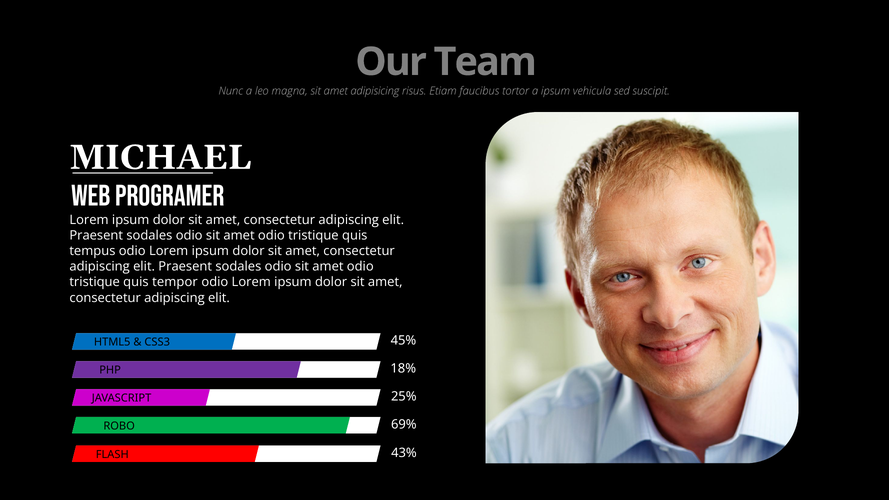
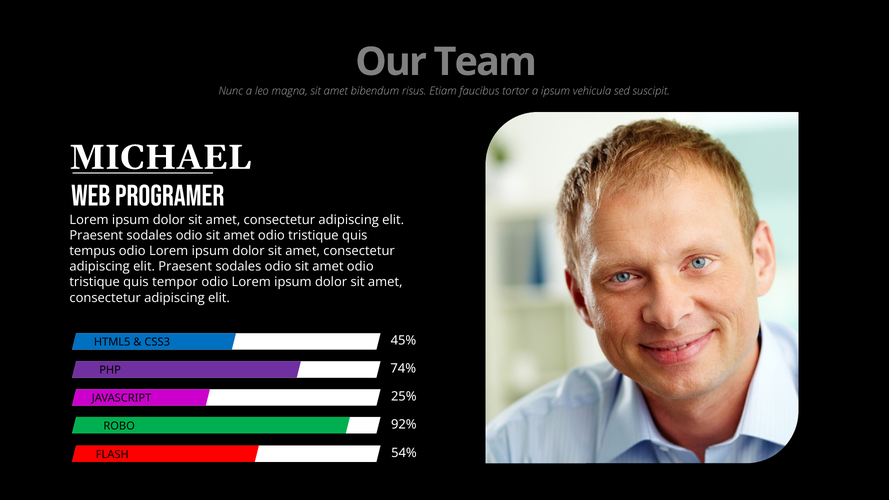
adipisicing: adipisicing -> bibendum (375, 91)
18%: 18% -> 74% (403, 369)
69%: 69% -> 92% (404, 424)
43%: 43% -> 54% (404, 453)
